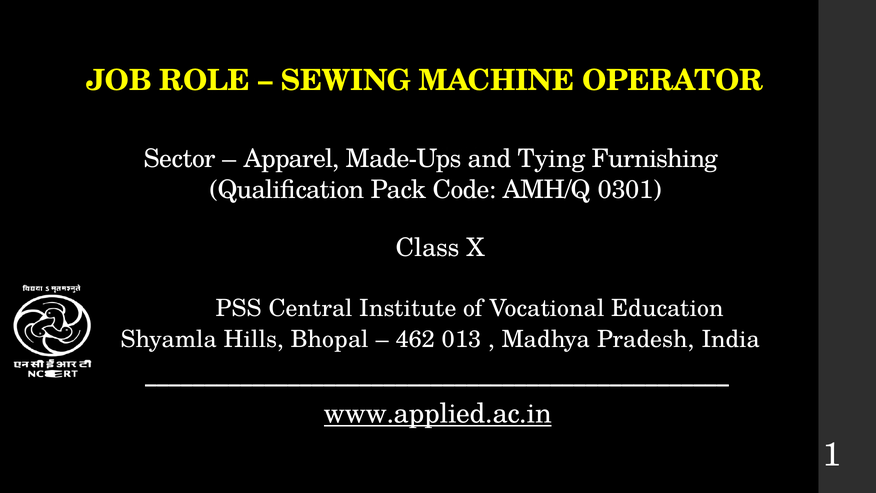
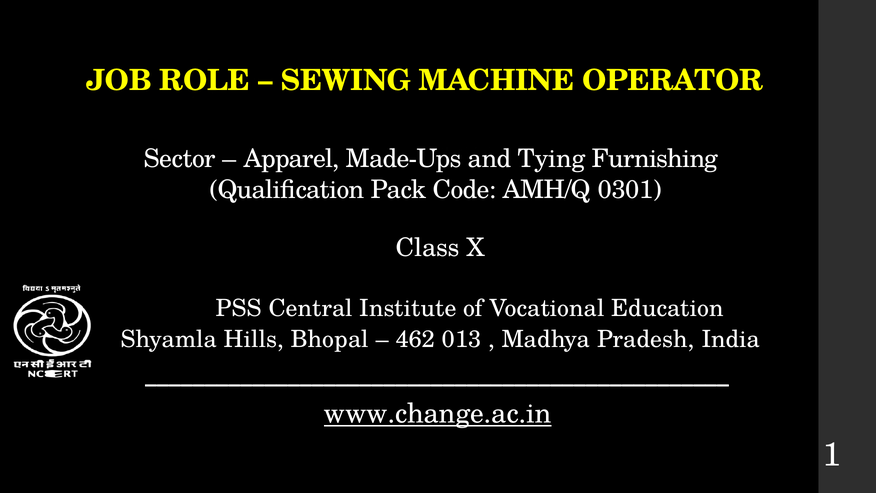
www.applied.ac.in: www.applied.ac.in -> www.change.ac.in (438, 413)
